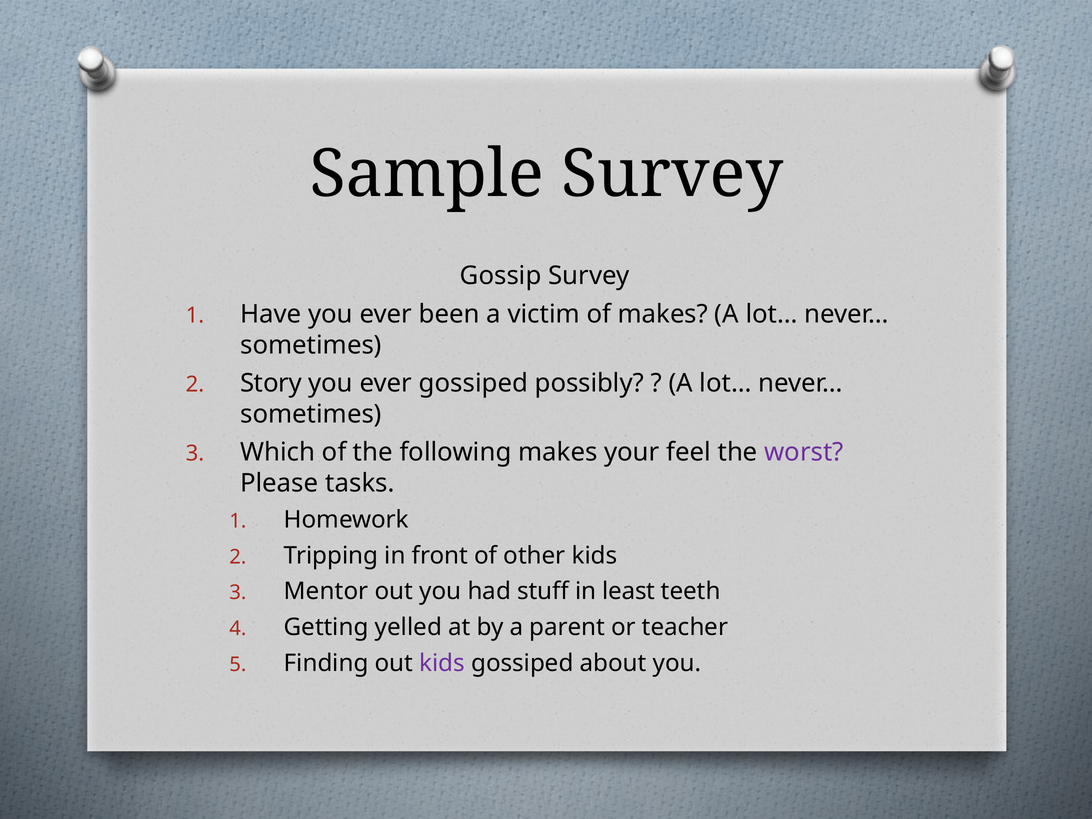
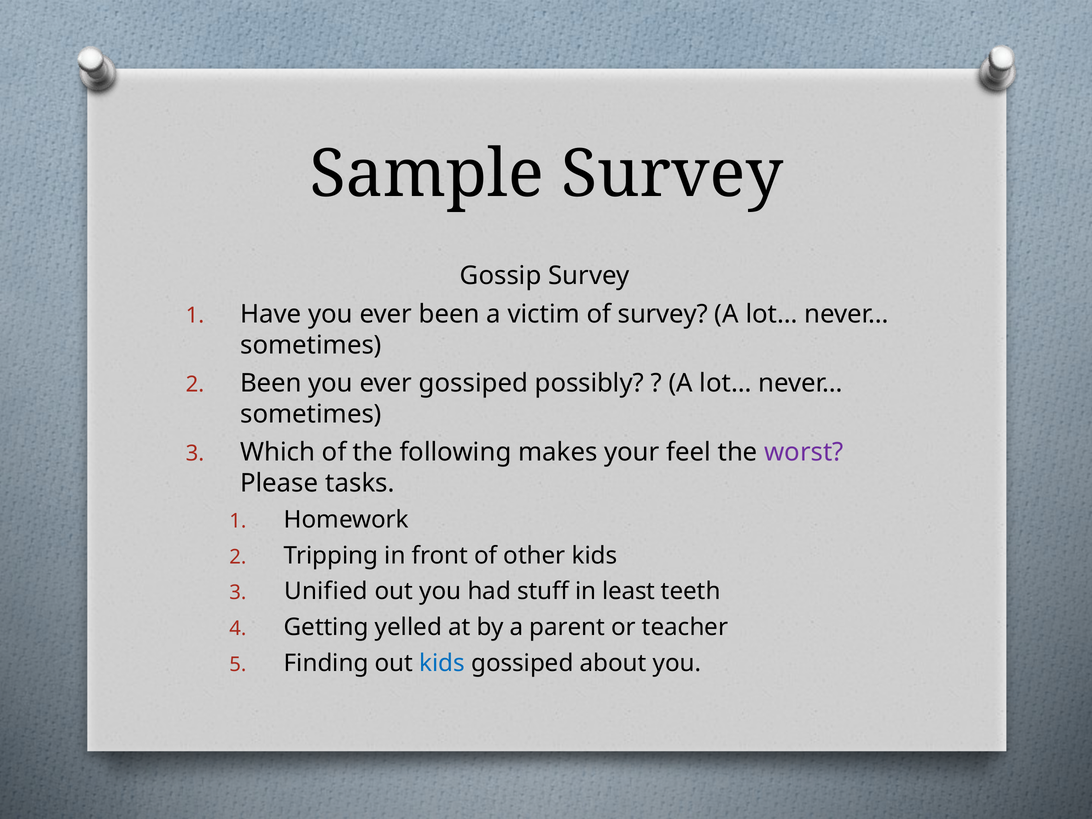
of makes: makes -> survey (663, 314)
Story: Story -> Been (271, 383)
Mentor: Mentor -> Unified (326, 591)
kids colour: purple -> blue (442, 663)
